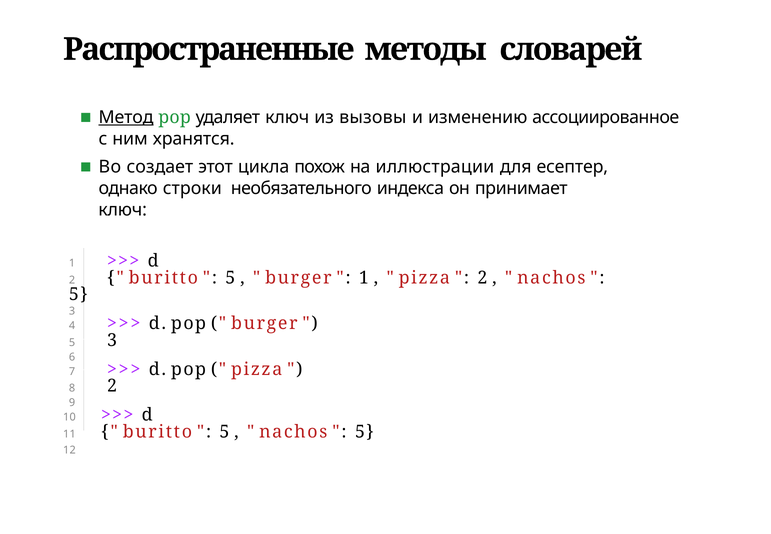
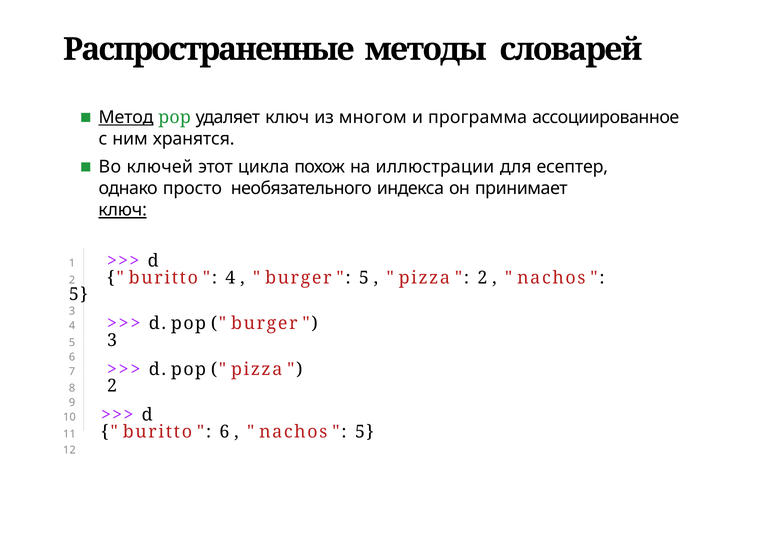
вызовы: вызовы -> многом (373, 117)
изменению: изменению -> программа (478, 117)
создает: создает -> ключей (160, 167)
строки: строки -> просто (192, 188)
ключ underline: none -> present (123, 210)
5: 5 -> 4 (230, 278)
1: 1 -> 5 (364, 278)
5: 5 -> 6 (224, 431)
